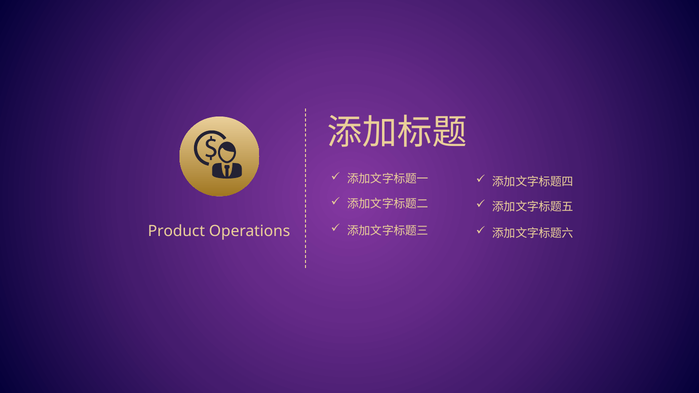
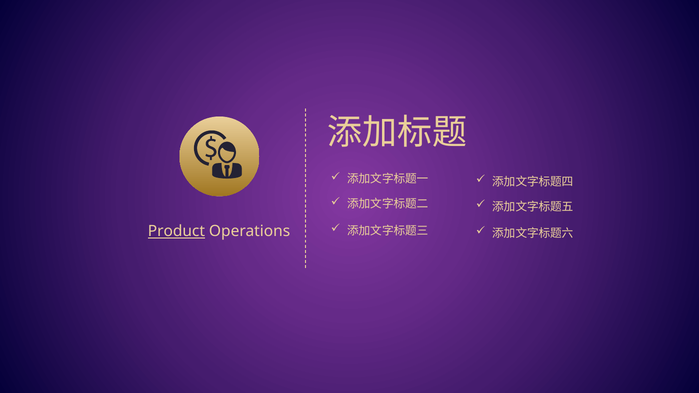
Product underline: none -> present (176, 231)
